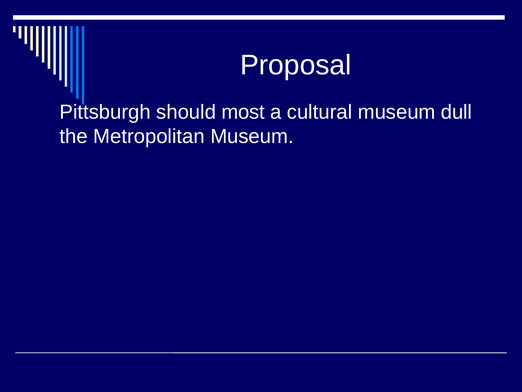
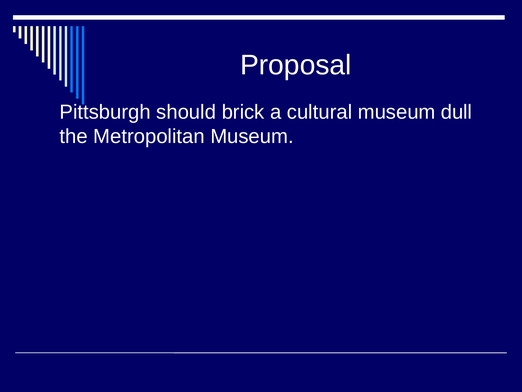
most: most -> brick (243, 112)
